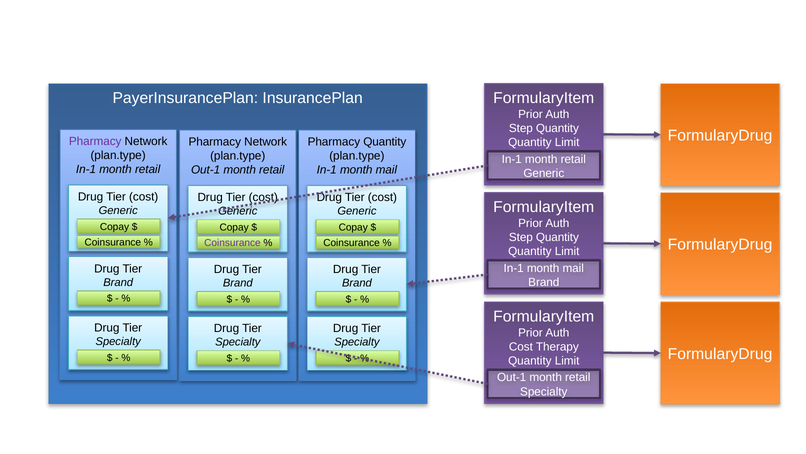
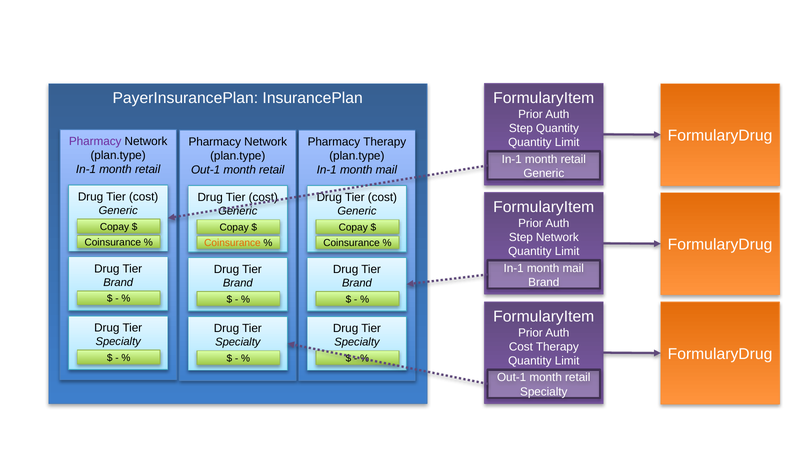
Pharmacy Quantity: Quantity -> Therapy (385, 142)
Quantity: Quantity -> Network (557, 237)
Coinsurance colour: purple -> orange (232, 243)
